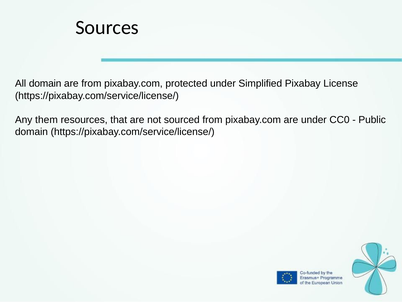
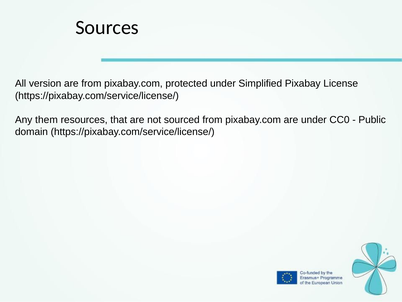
All domain: domain -> version (45, 83)
